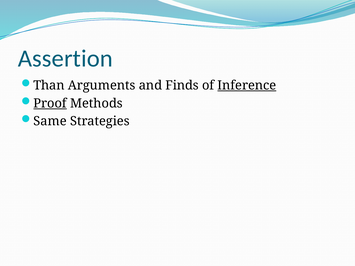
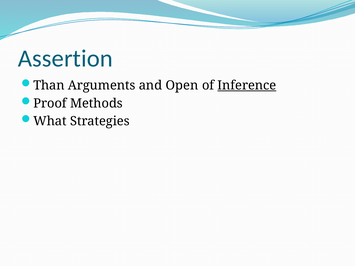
Finds: Finds -> Open (182, 85)
Proof underline: present -> none (50, 103)
Same: Same -> What (50, 121)
